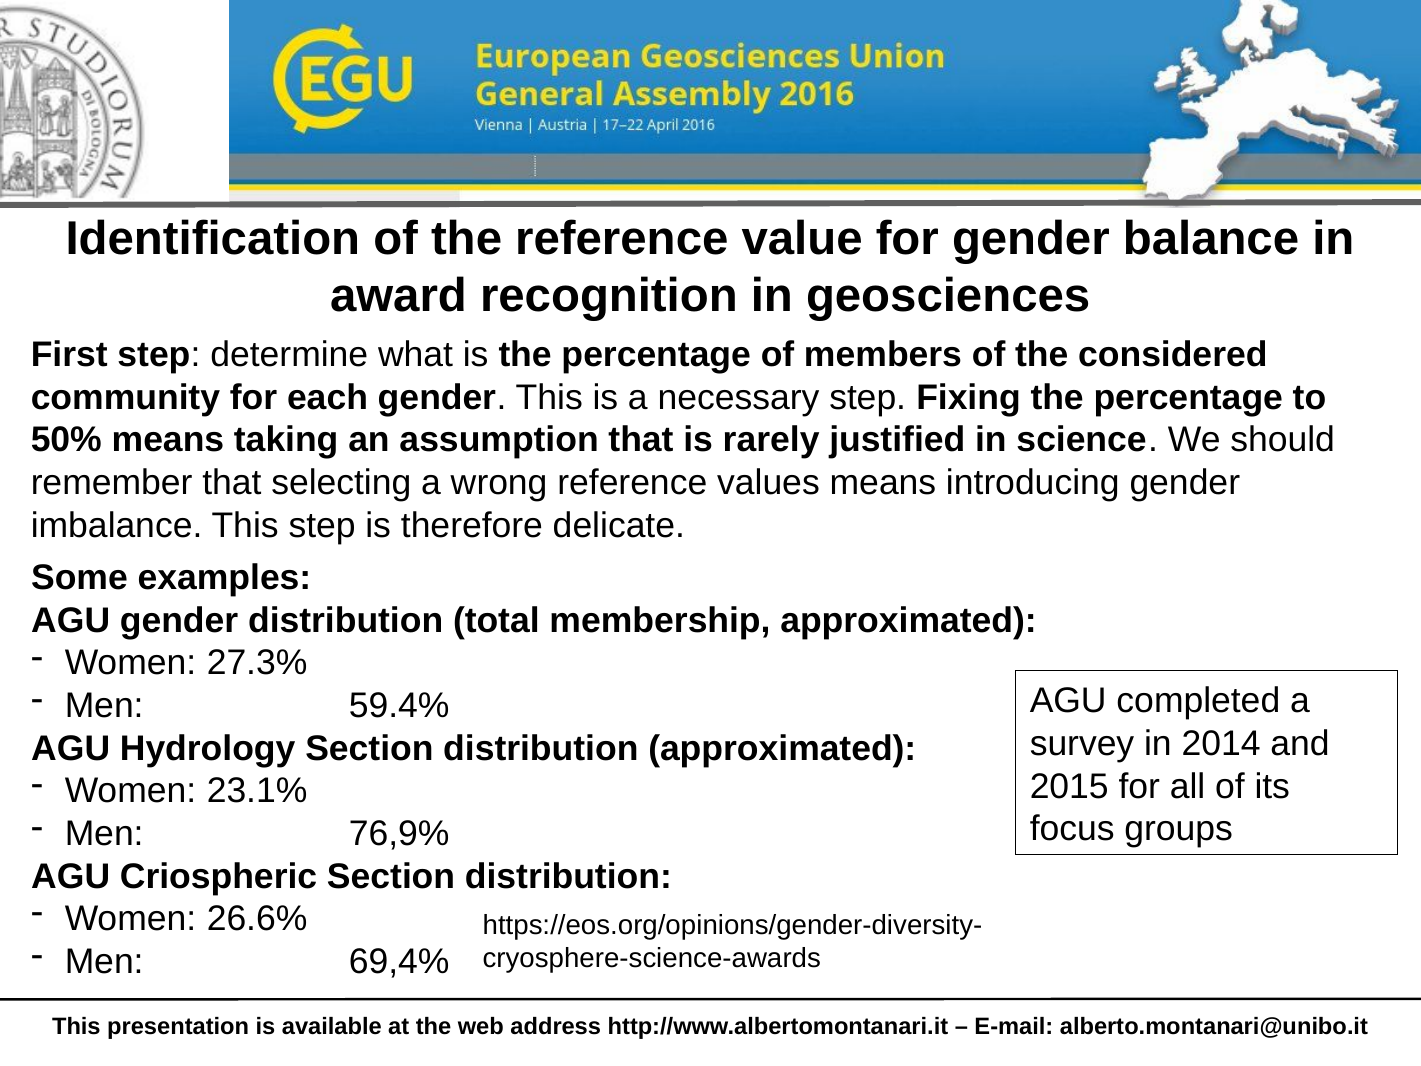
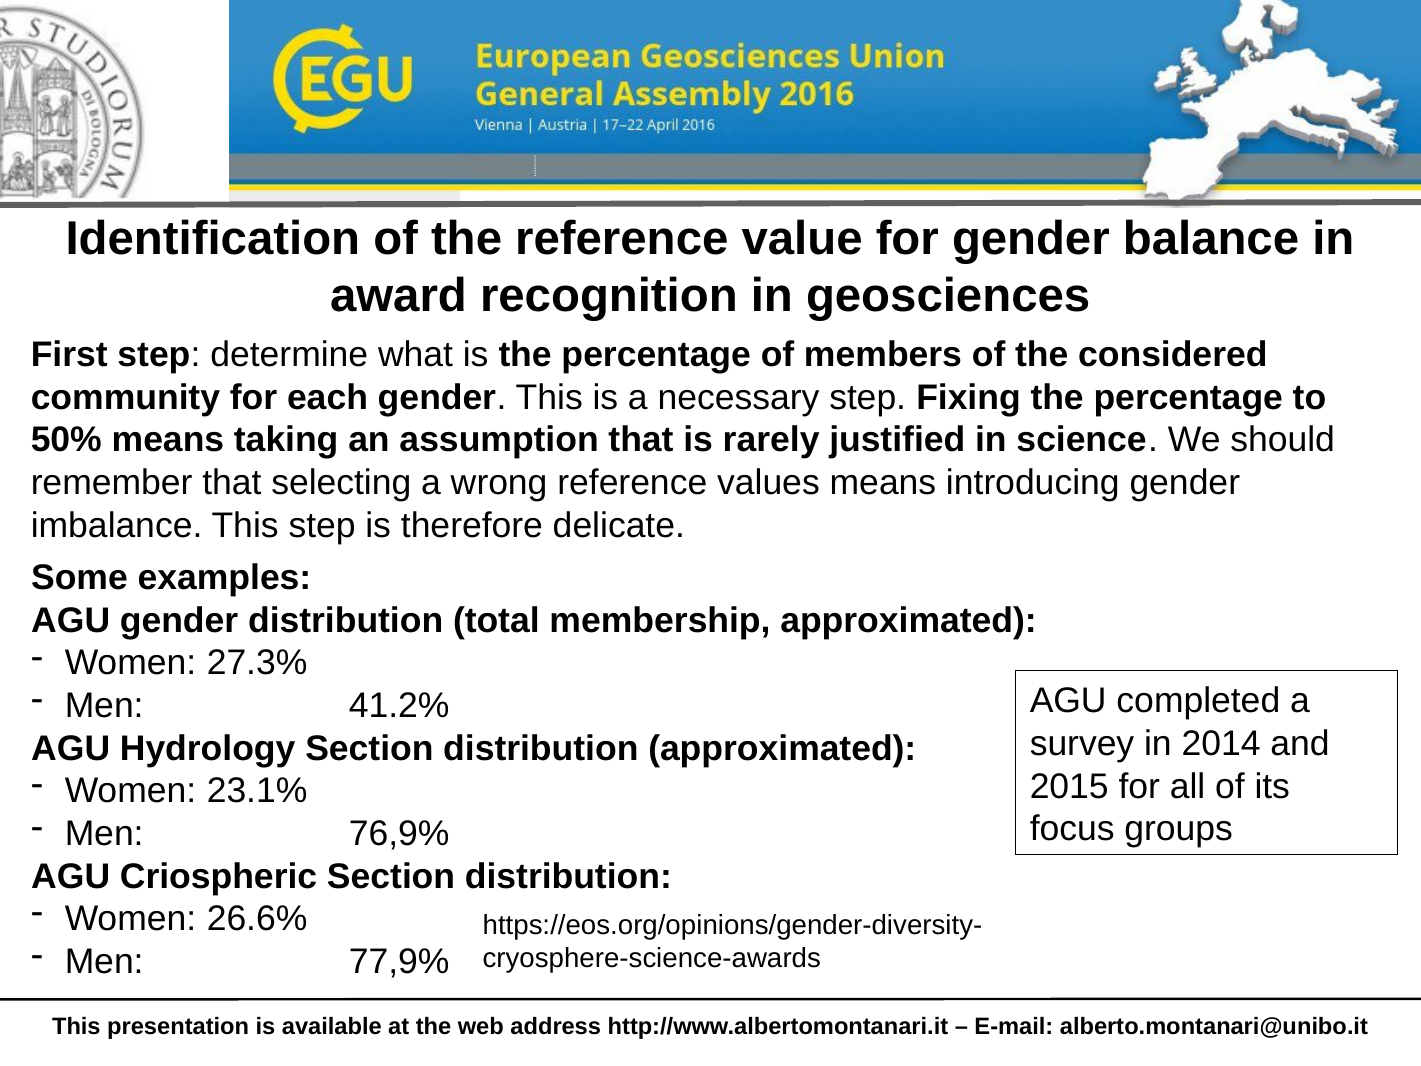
59.4%: 59.4% -> 41.2% (399, 706)
69,4%: 69,4% -> 77,9% (399, 961)
